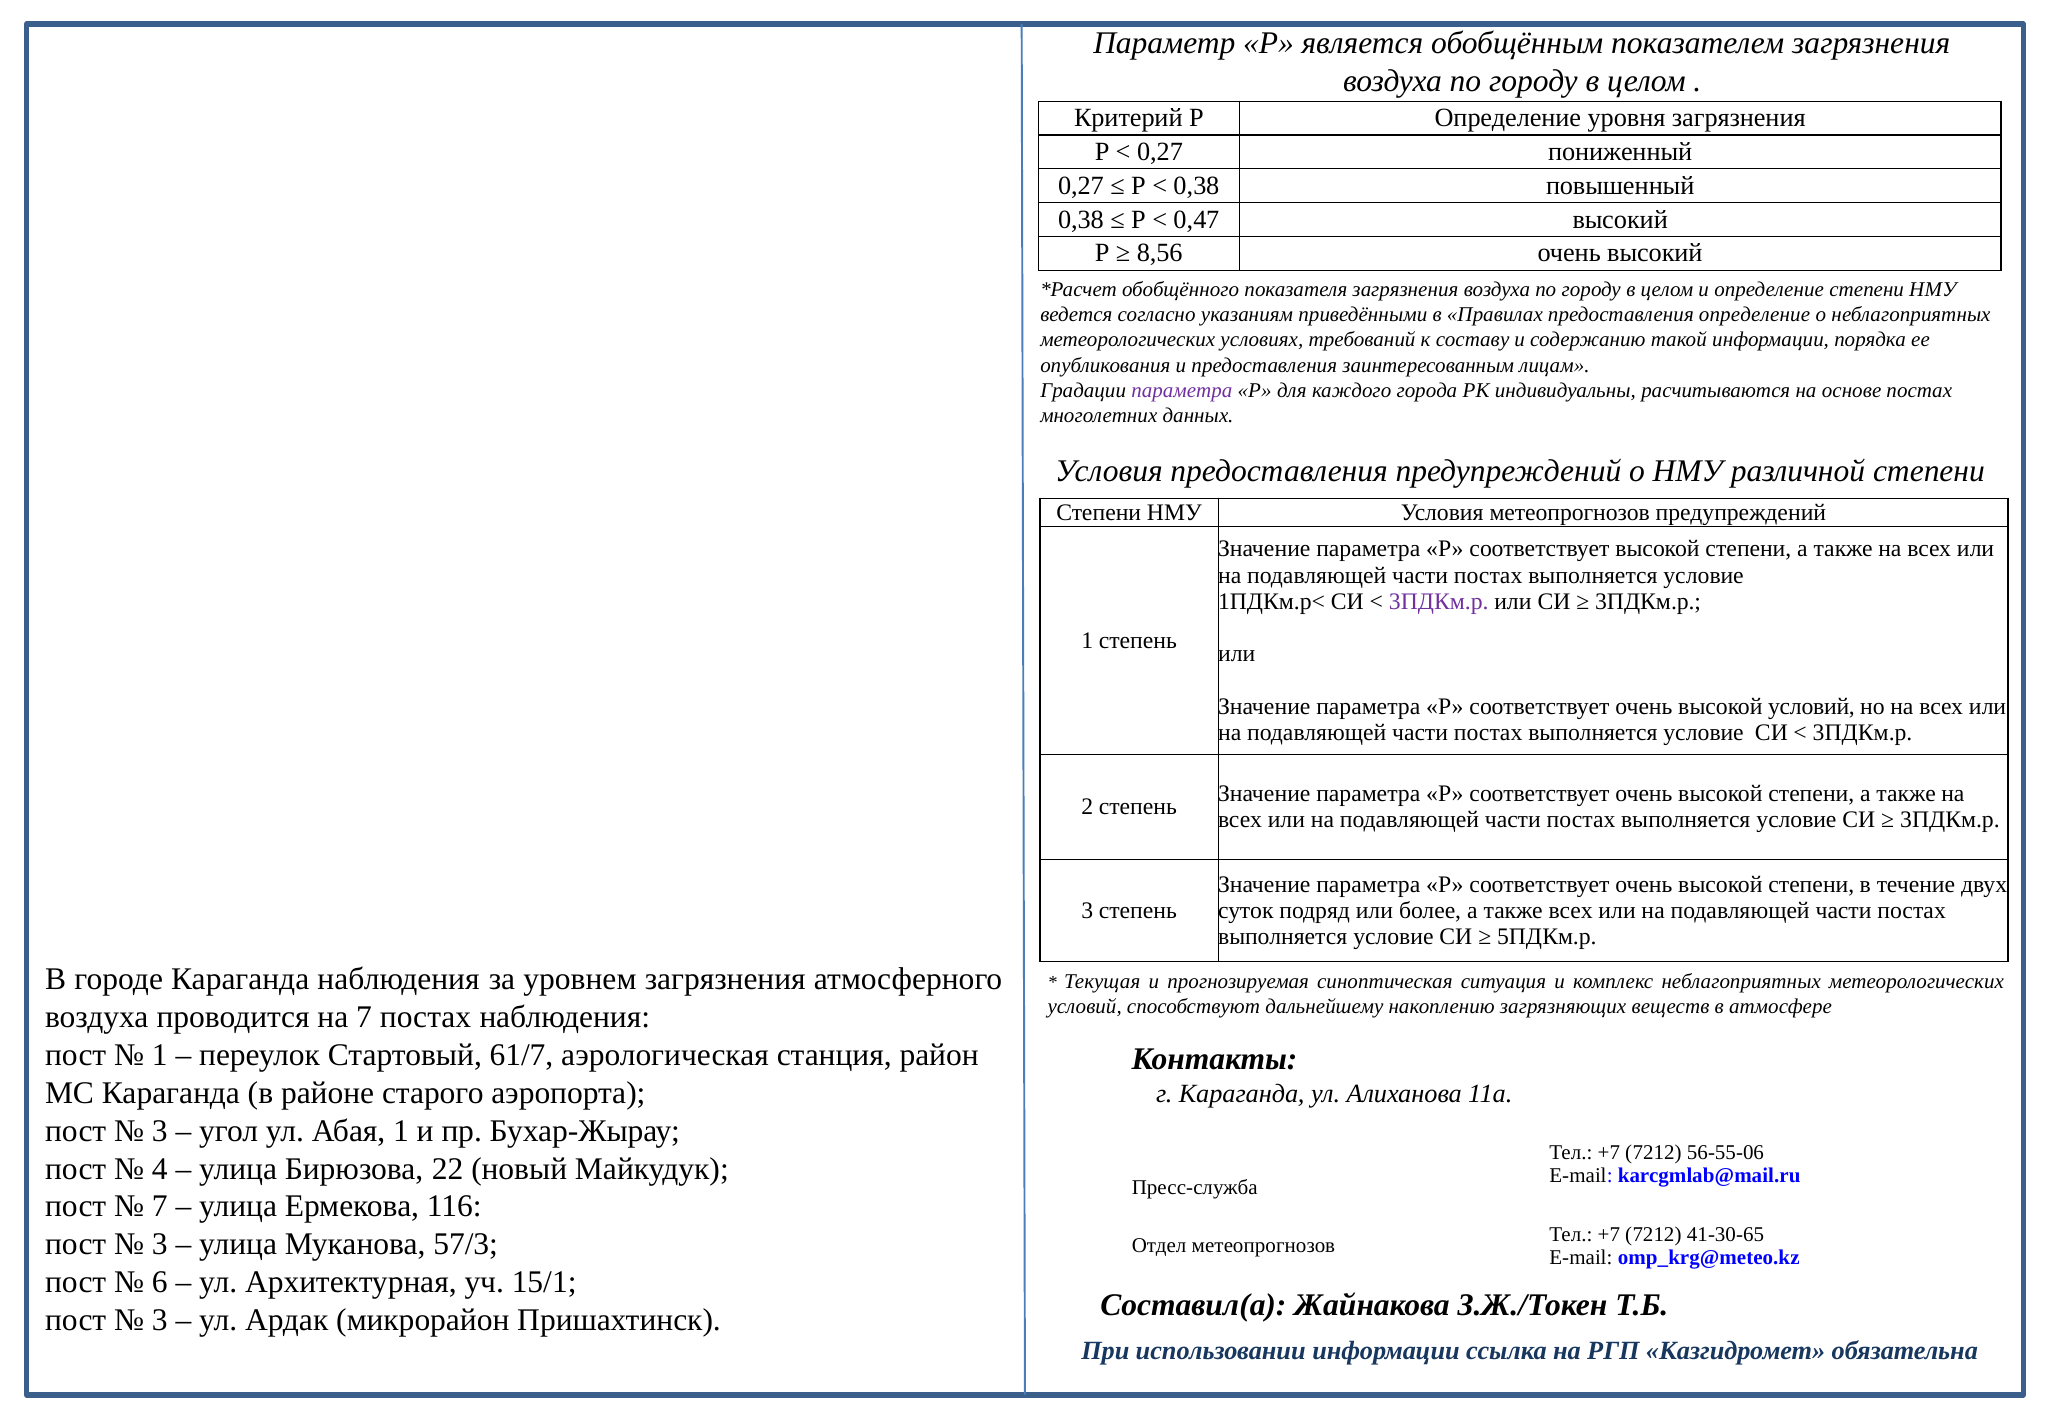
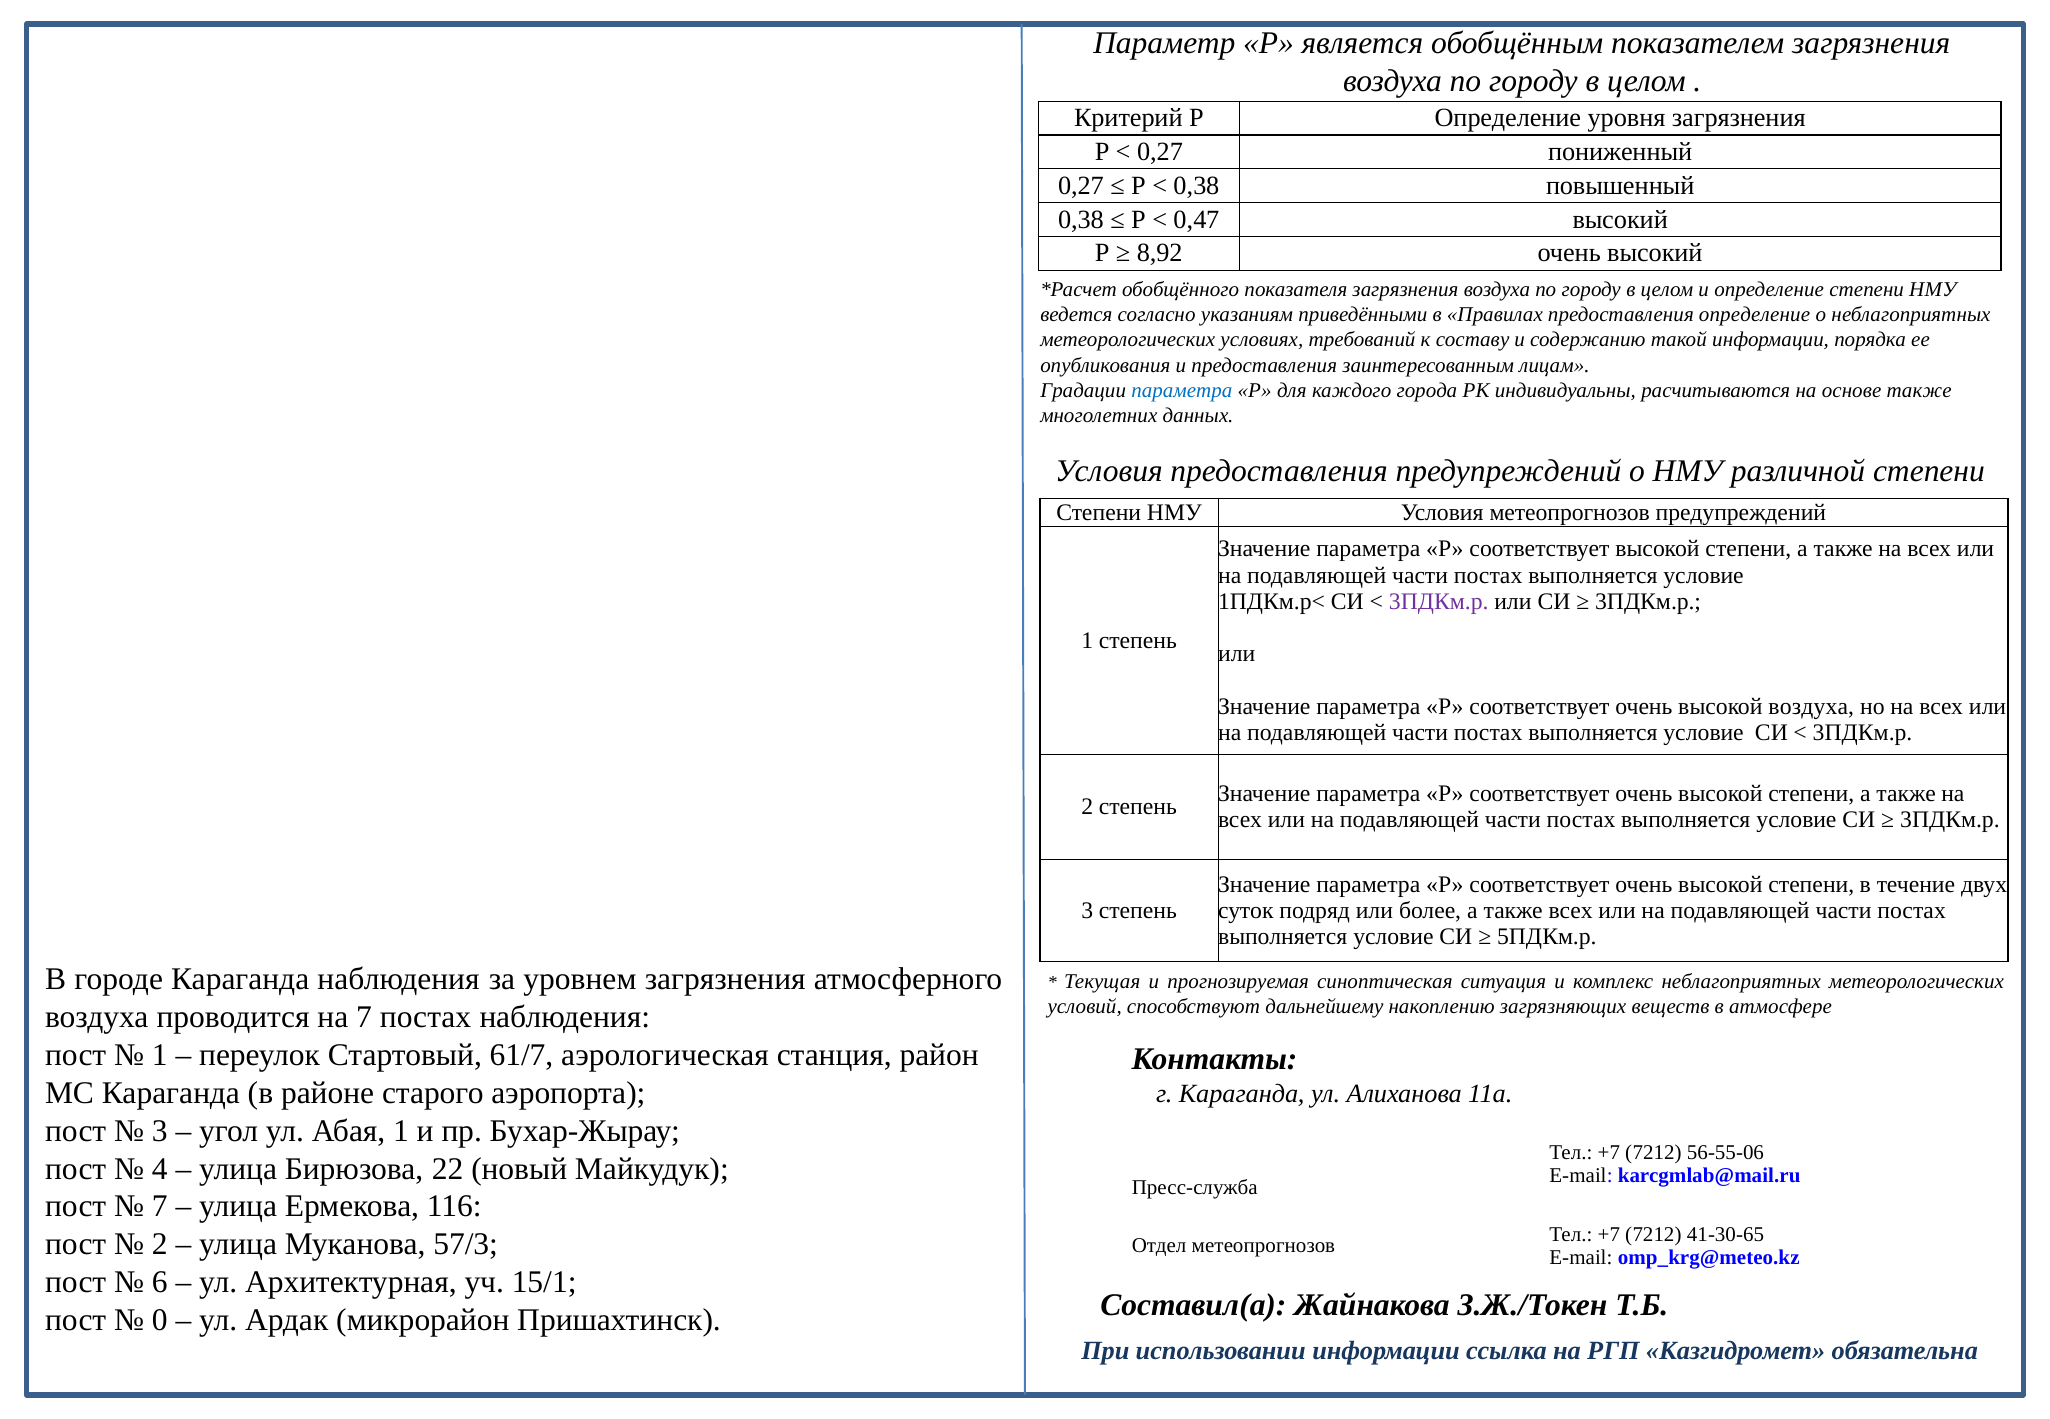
8,56: 8,56 -> 8,92 (1160, 253)
параметра colour: purple -> blue (1182, 390)
основе постах: постах -> также (1919, 390)
высокой условий: условий -> воздуха (1811, 706)
3: 3 -> 2 (160, 1245)
3: 3 -> 0 (160, 1320)
